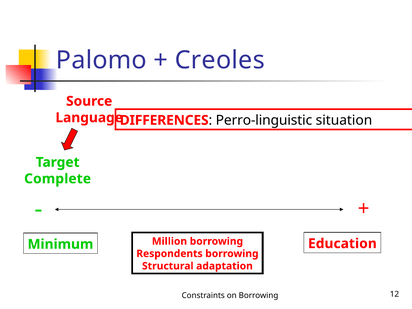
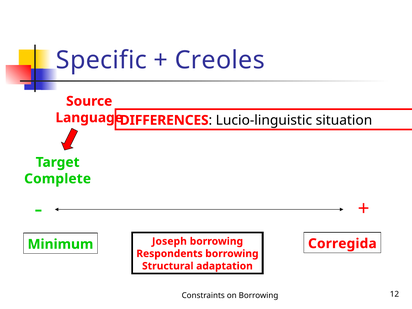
Palomo: Palomo -> Specific (101, 60)
Perro-linguistic: Perro-linguistic -> Lucio-linguistic (264, 120)
Million: Million -> Joseph (169, 241)
Education: Education -> Corregida (342, 244)
